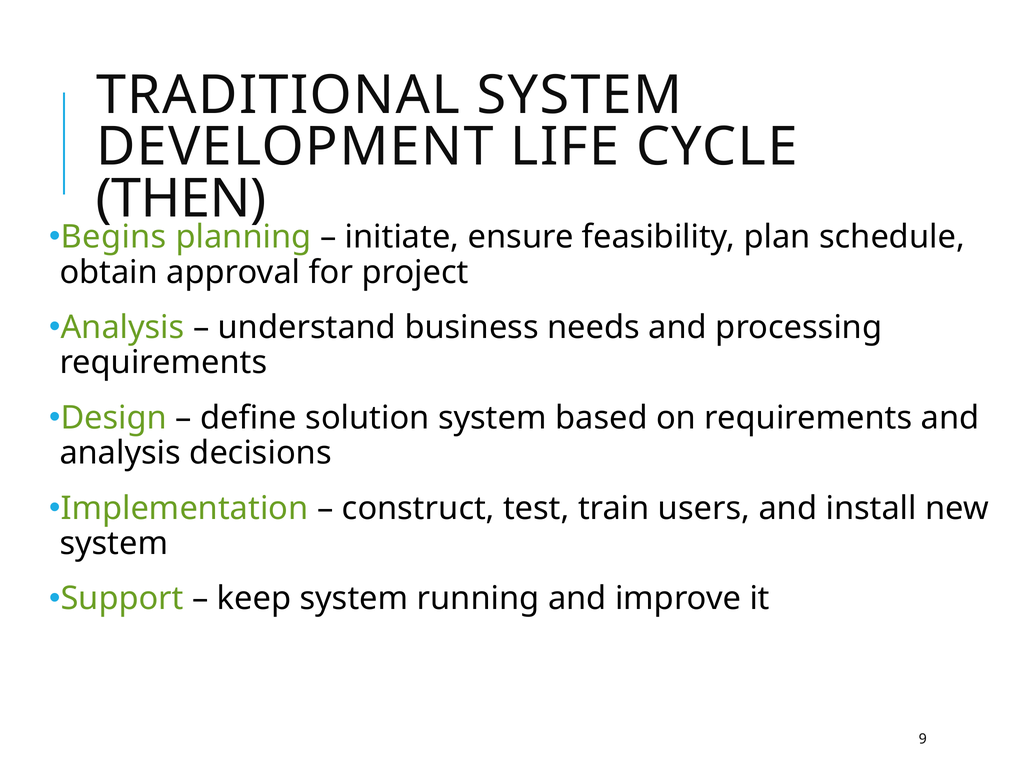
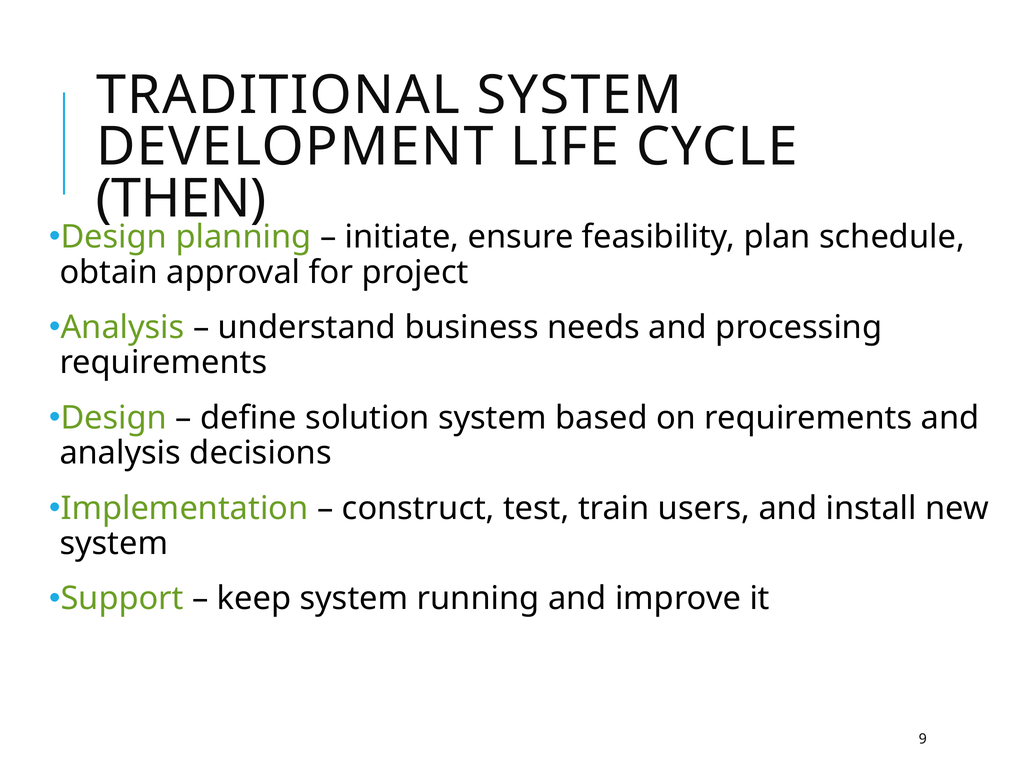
Begins: Begins -> Design (114, 237)
